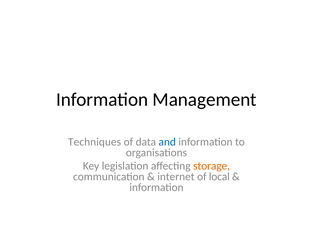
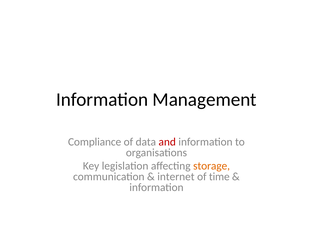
Techniques: Techniques -> Compliance (95, 142)
and colour: blue -> red (167, 142)
local: local -> time (219, 176)
